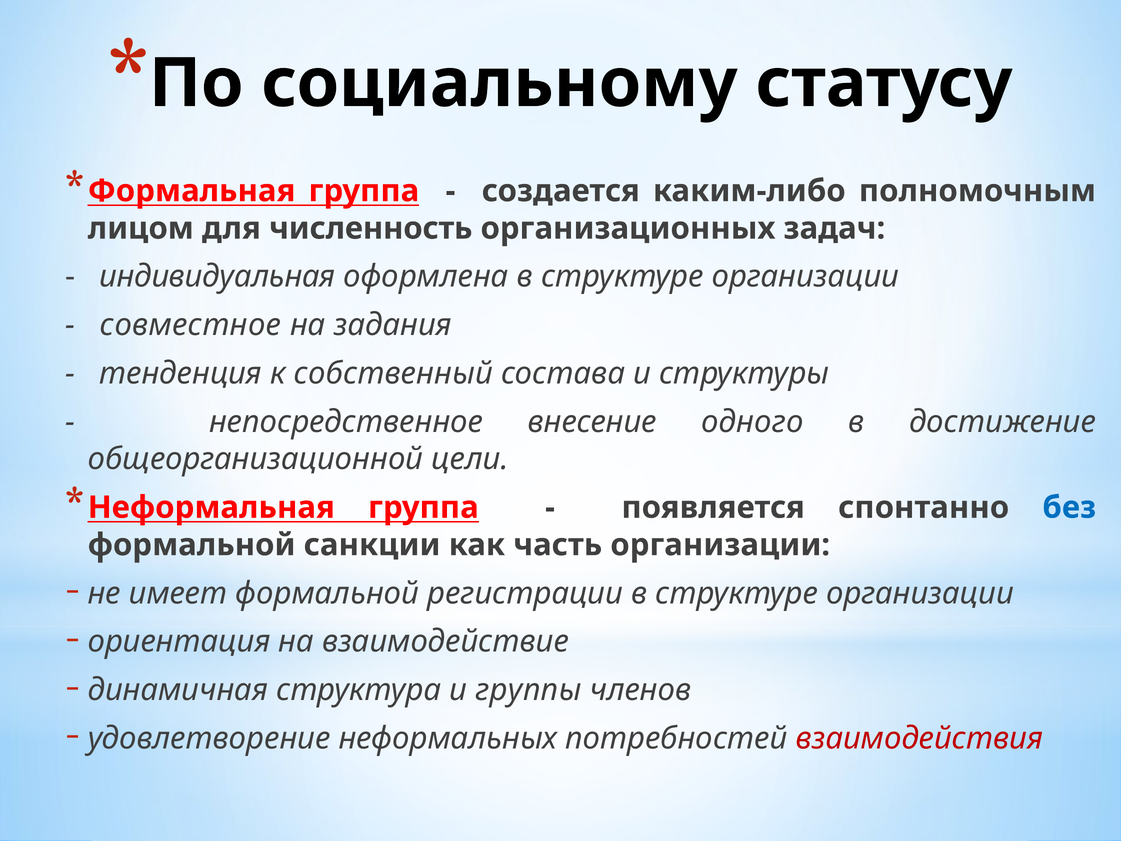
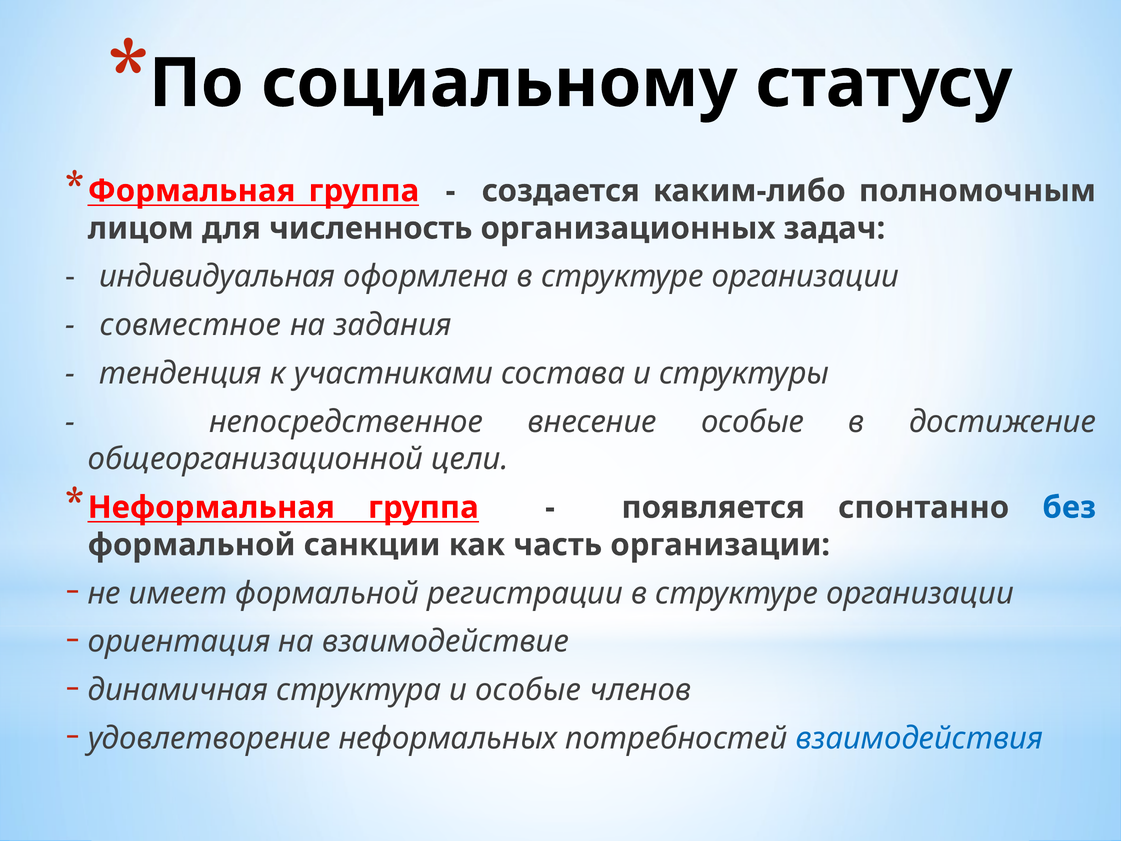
собственный: собственный -> участниками (393, 373)
внесение одного: одного -> особые (753, 422)
и группы: группы -> особые (528, 690)
взаимодействия colour: red -> blue (919, 738)
